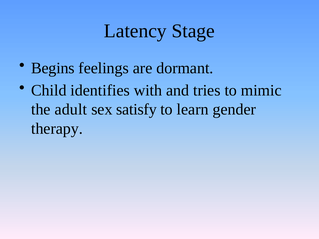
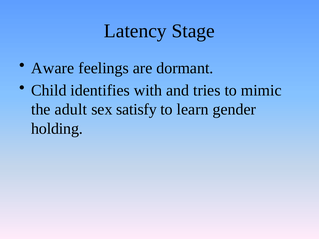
Begins: Begins -> Aware (53, 68)
therapy: therapy -> holding (57, 129)
